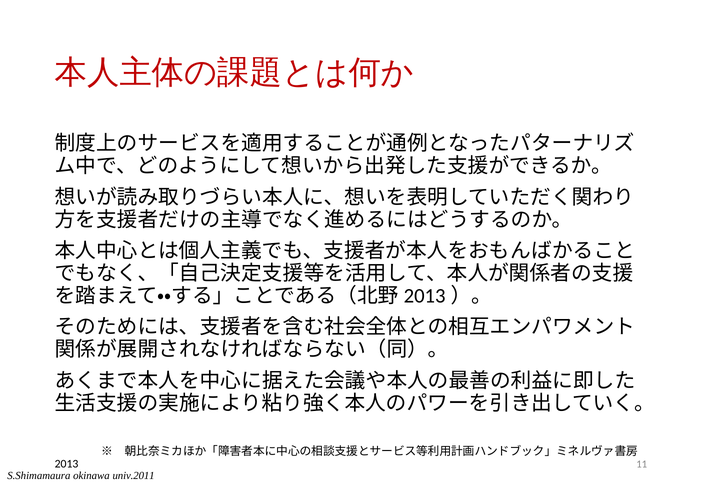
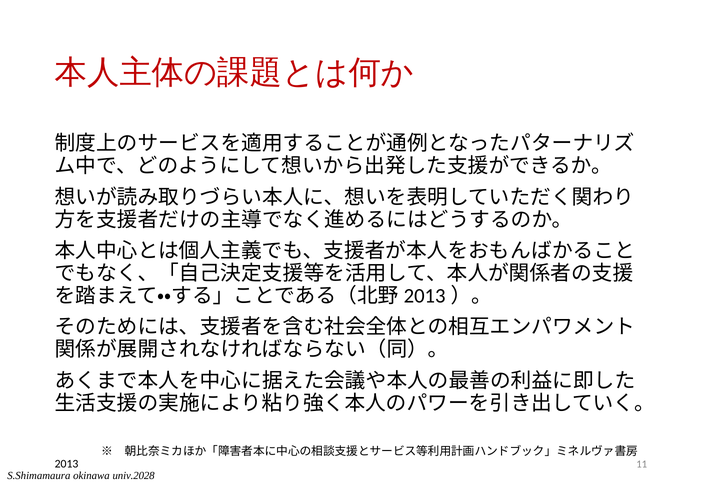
univ.2011: univ.2011 -> univ.2028 (134, 476)
